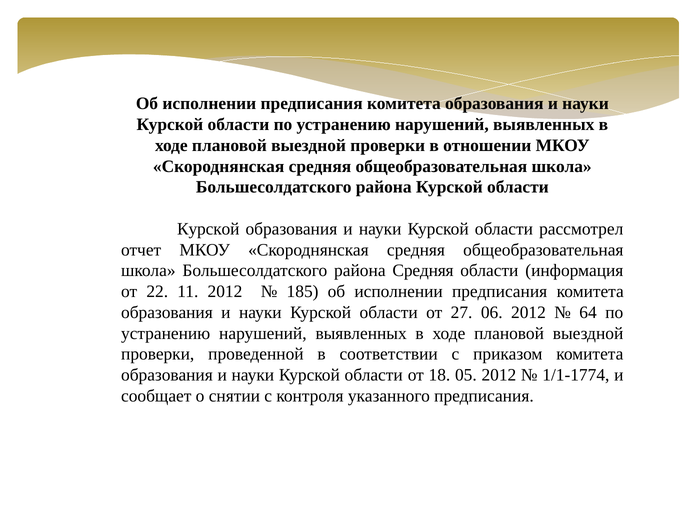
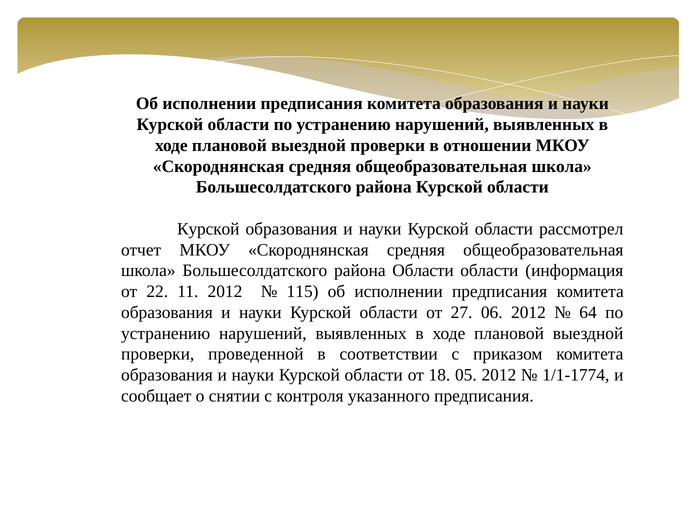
района Средняя: Средняя -> Области (423, 271)
185: 185 -> 115 (303, 292)
